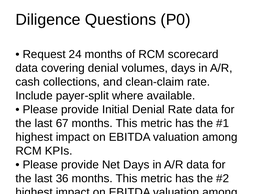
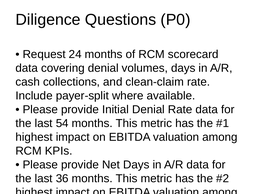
67: 67 -> 54 (62, 123)
